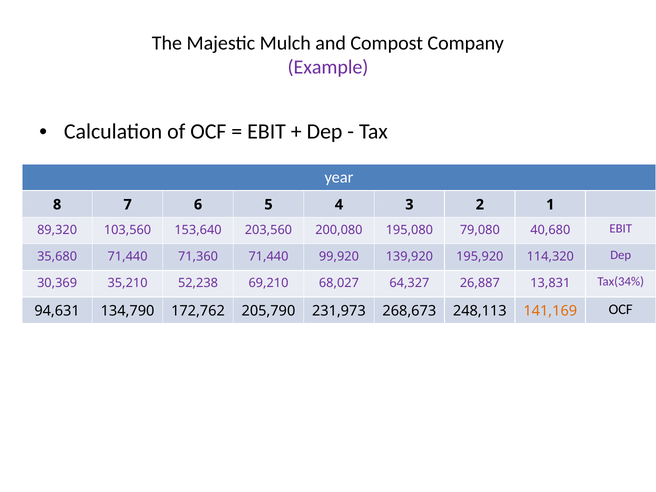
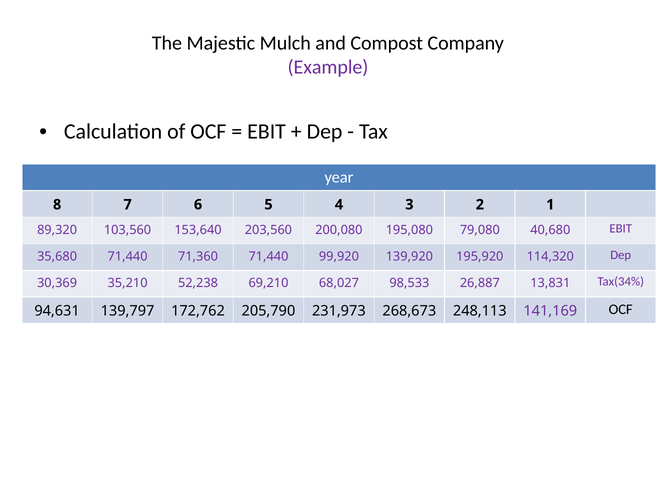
64,327: 64,327 -> 98,533 (409, 283)
134,790: 134,790 -> 139,797 (128, 311)
141,169 colour: orange -> purple (550, 311)
